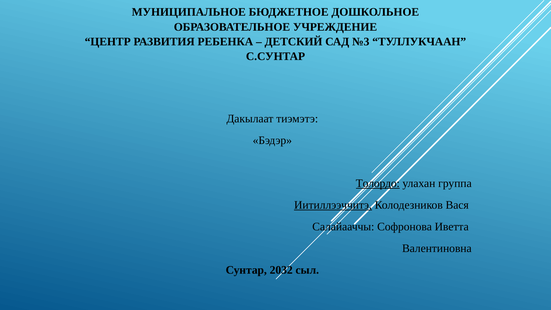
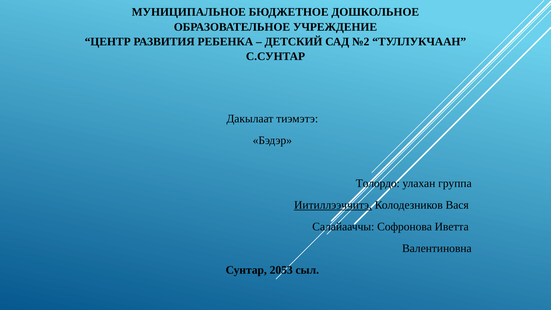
№3: №3 -> №2 (361, 42)
Толордо underline: present -> none (378, 183)
2032: 2032 -> 2053 (281, 270)
